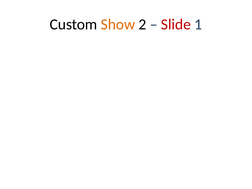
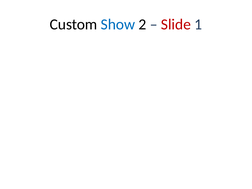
Show colour: orange -> blue (118, 24)
